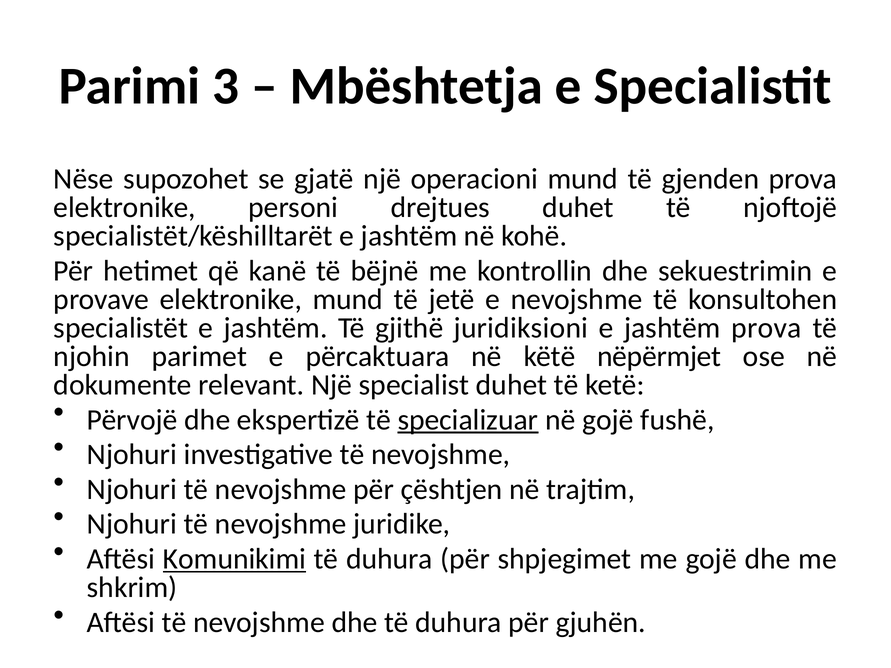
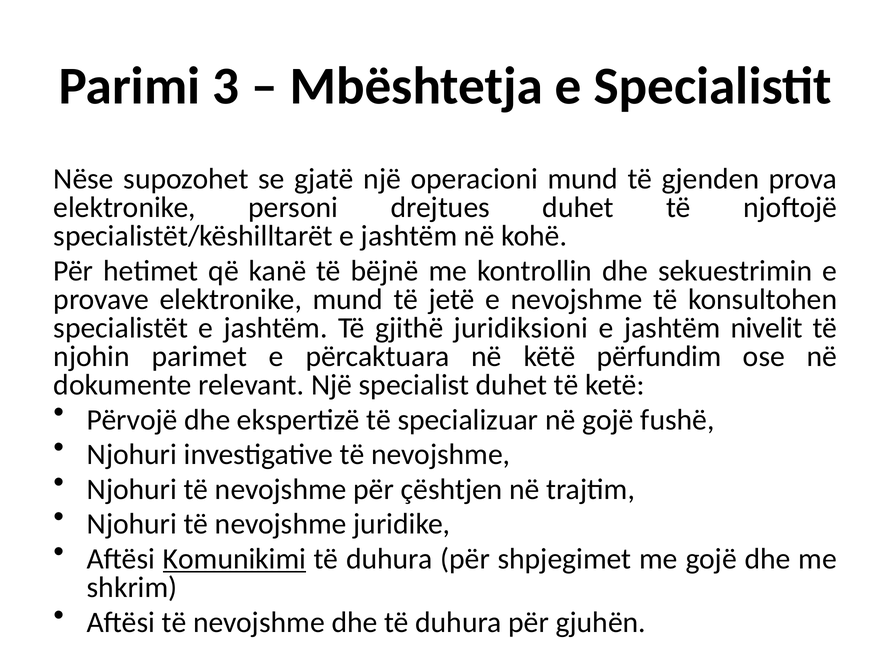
jashtëm prova: prova -> nivelit (767, 328)
nëpërmjet: nëpërmjet -> përfundim (659, 357)
specializuar underline: present -> none (468, 420)
